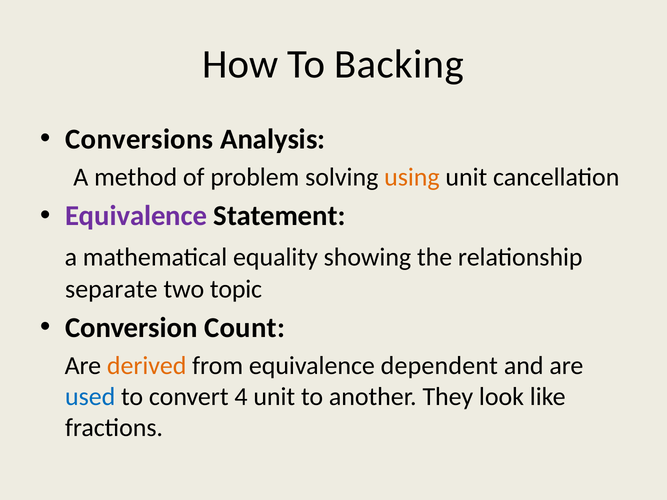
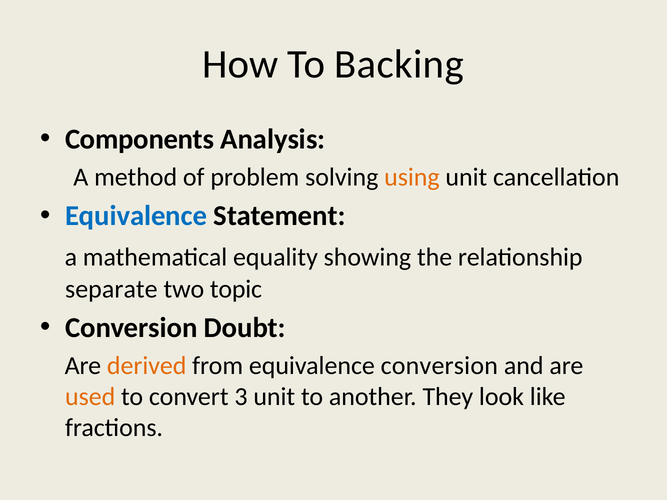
Conversions: Conversions -> Components (140, 139)
Equivalence colour: purple -> blue (136, 216)
Count: Count -> Doubt (245, 328)
equivalence dependent: dependent -> conversion (439, 366)
used colour: blue -> orange (90, 397)
4: 4 -> 3 (241, 397)
